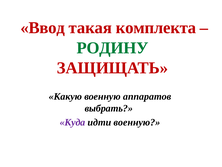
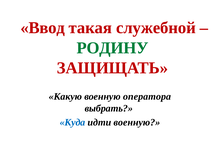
комплекта: комплекта -> служебной (156, 28)
аппаратов: аппаратов -> оператора (147, 96)
Куда colour: purple -> blue (73, 122)
